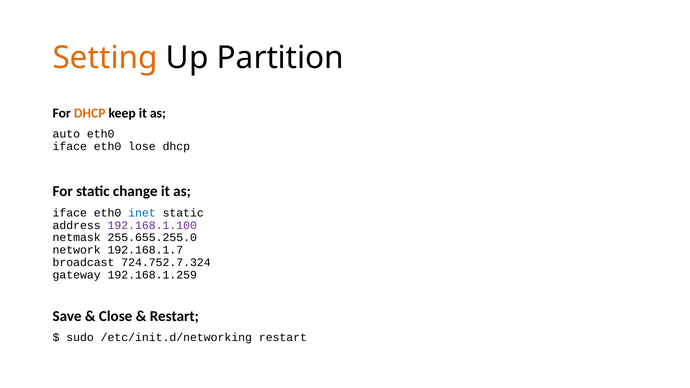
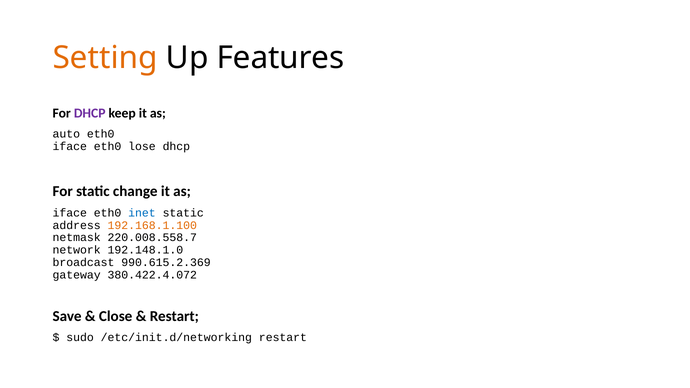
Partition: Partition -> Features (280, 58)
DHCP colour: orange -> purple (90, 113)
192.168.1.100 colour: purple -> orange (152, 225)
255.655.255.0: 255.655.255.0 -> 220.008.558.7 (152, 238)
192.168.1.7: 192.168.1.7 -> 192.148.1.0 (145, 250)
724.752.7.324: 724.752.7.324 -> 990.615.2.369 (166, 263)
192.168.1.259: 192.168.1.259 -> 380.422.4.072 (152, 275)
